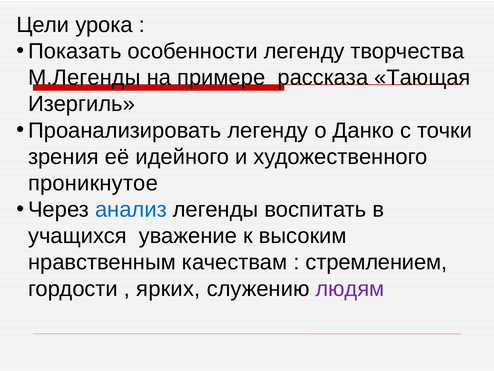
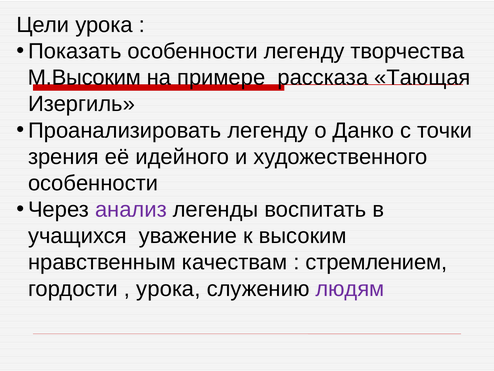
М.Легенды: М.Легенды -> М.Высоким (84, 78)
проникнутое: проникнутое -> особенности (93, 183)
анализ colour: blue -> purple (131, 209)
ярких: ярких -> урока (168, 288)
